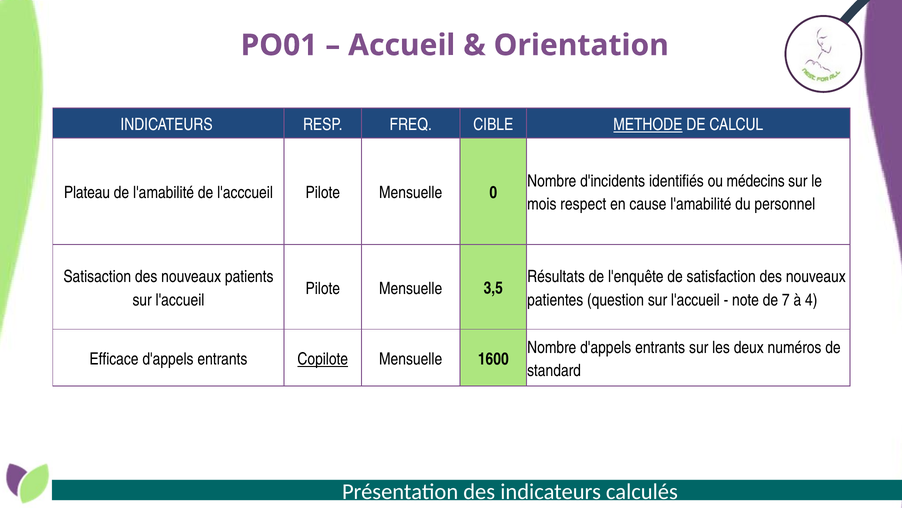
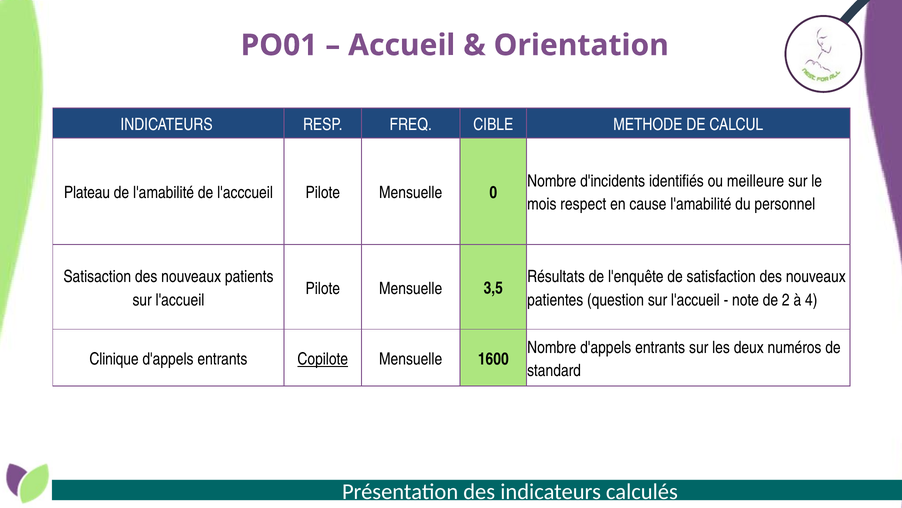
METHODE underline: present -> none (648, 124)
médecins: médecins -> meilleure (756, 181)
7: 7 -> 2 (786, 300)
Efficace: Efficace -> Clinique (114, 359)
